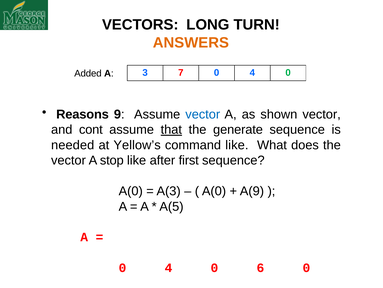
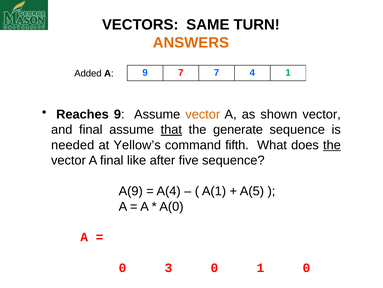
LONG: LONG -> SAME (208, 25)
A 3: 3 -> 9 (145, 72)
7 0: 0 -> 7 (217, 72)
0: 0 -> 1 (288, 72)
Reasons: Reasons -> Reaches (82, 114)
vector colour: blue -> orange (203, 114)
and cont: cont -> final (91, 129)
command like: like -> fifth (237, 145)
the underline: none -> present (332, 145)
A stop: stop -> final (112, 160)
first: first -> five (189, 160)
A(0: A(0 -> A(9 (131, 191)
A(3: A(3 -> A(4 (169, 191)
A(0: A(0 -> A(1 (214, 191)
A(9: A(9 -> A(5 (252, 191)
A(5: A(5 -> A(0 (171, 206)
4: 4 -> 3 (168, 267)
0 6: 6 -> 1 (260, 267)
